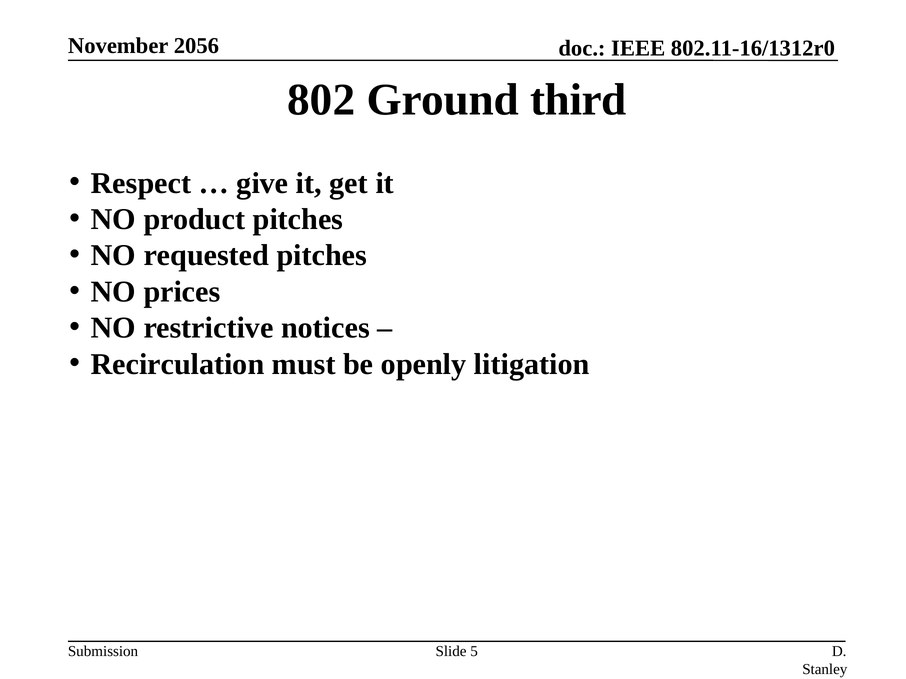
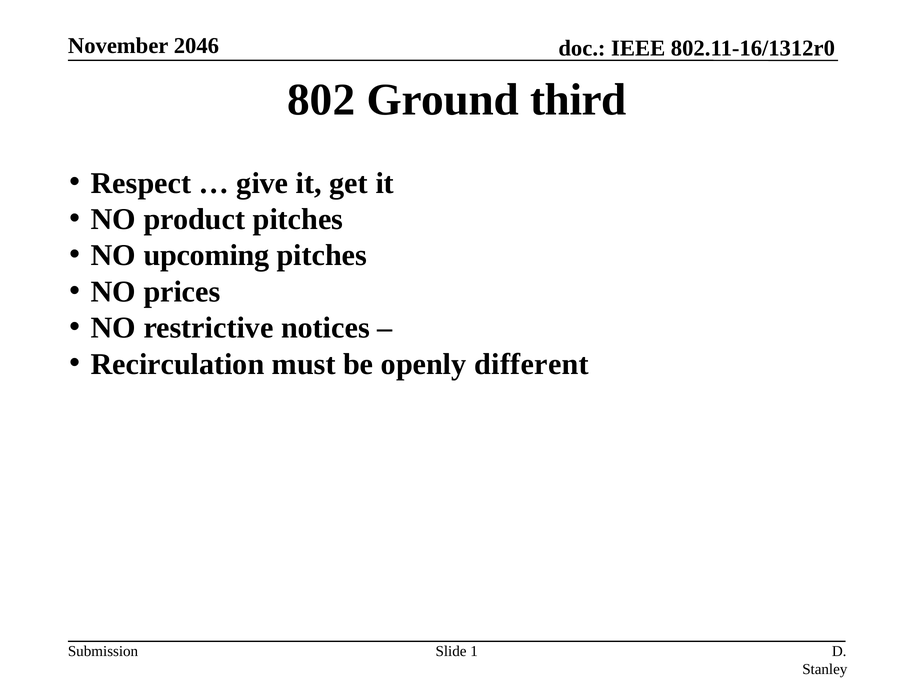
2056: 2056 -> 2046 (196, 46)
requested: requested -> upcoming (206, 256)
litigation: litigation -> different (532, 364)
5: 5 -> 1 (474, 652)
